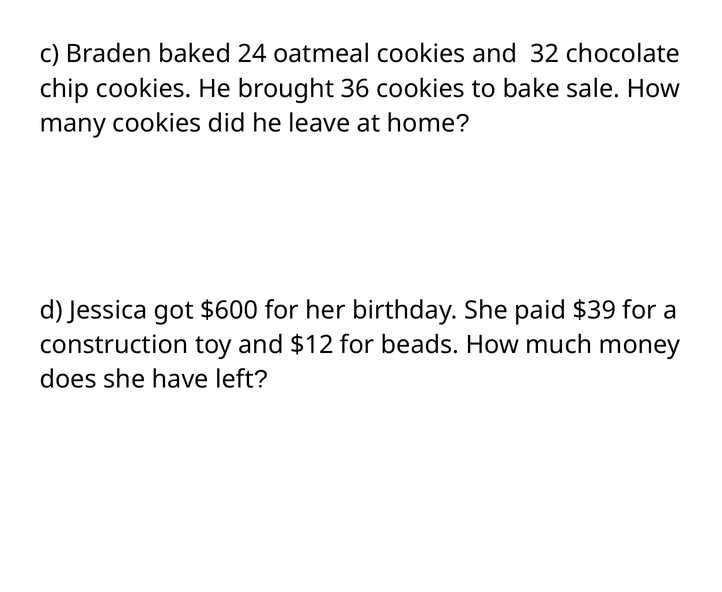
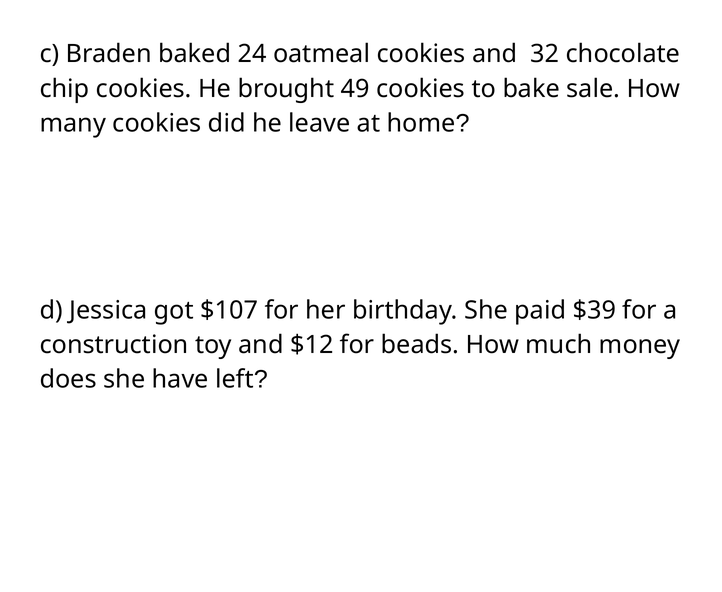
36: 36 -> 49 (355, 89)
$600: $600 -> $107 (229, 310)
